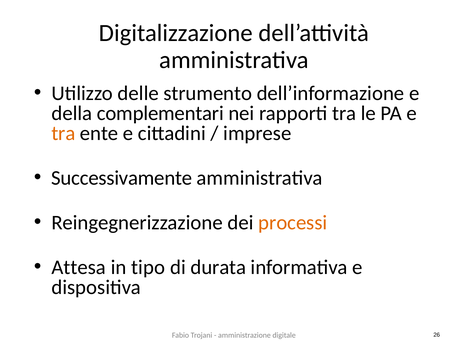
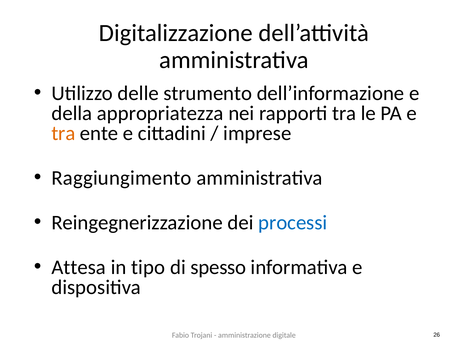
complementari: complementari -> appropriatezza (160, 113)
Successivamente: Successivamente -> Raggiungimento (122, 178)
processi colour: orange -> blue (293, 223)
durata: durata -> spesso (218, 267)
